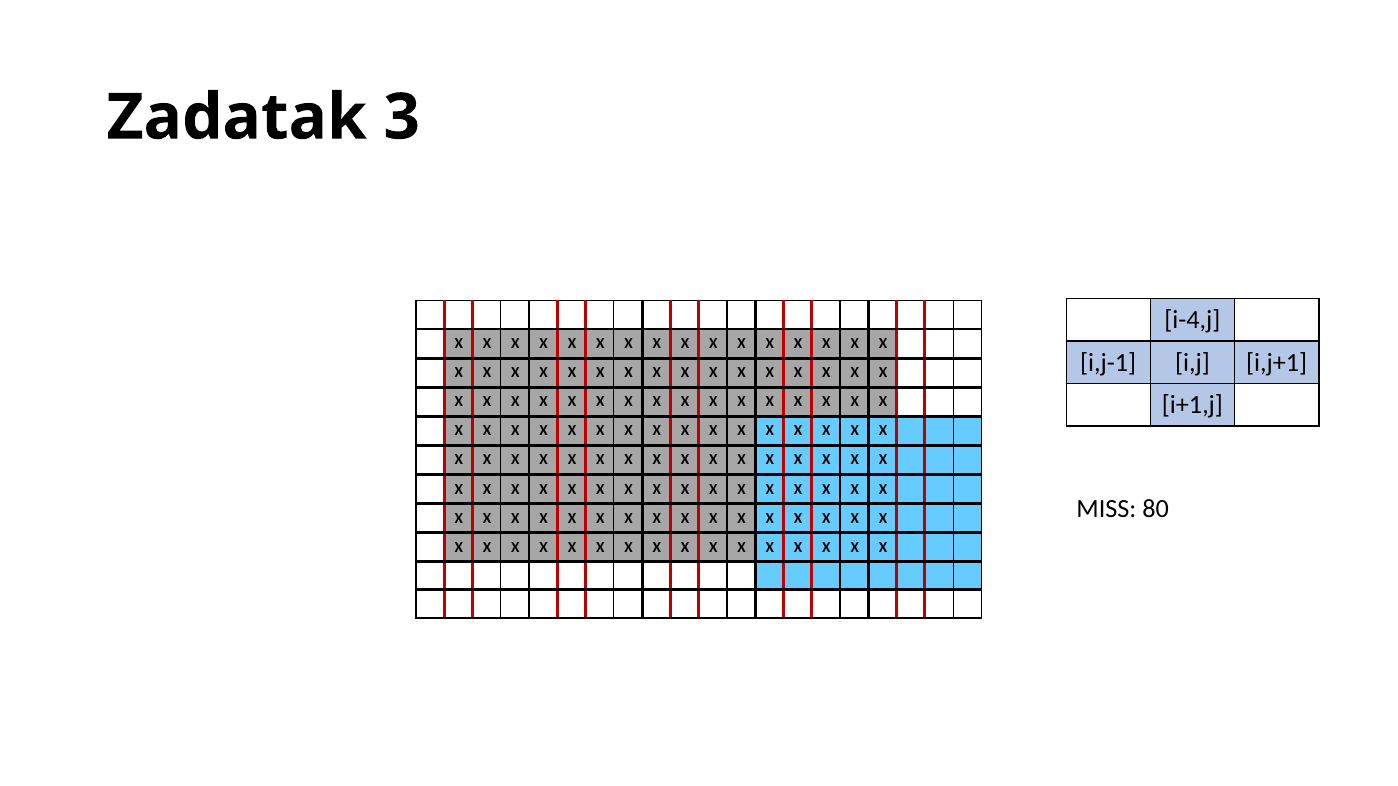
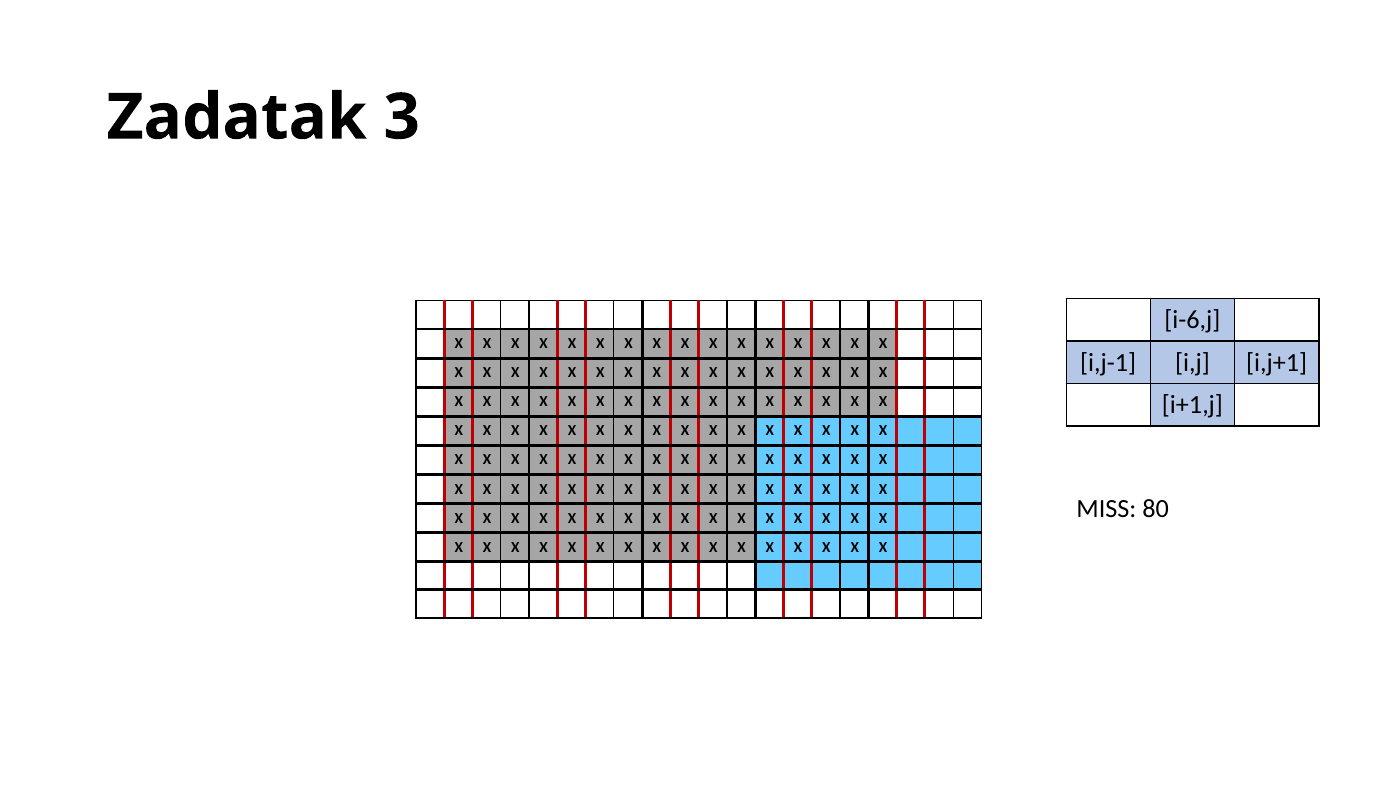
i-4,j: i-4,j -> i-6,j (1192, 320)
